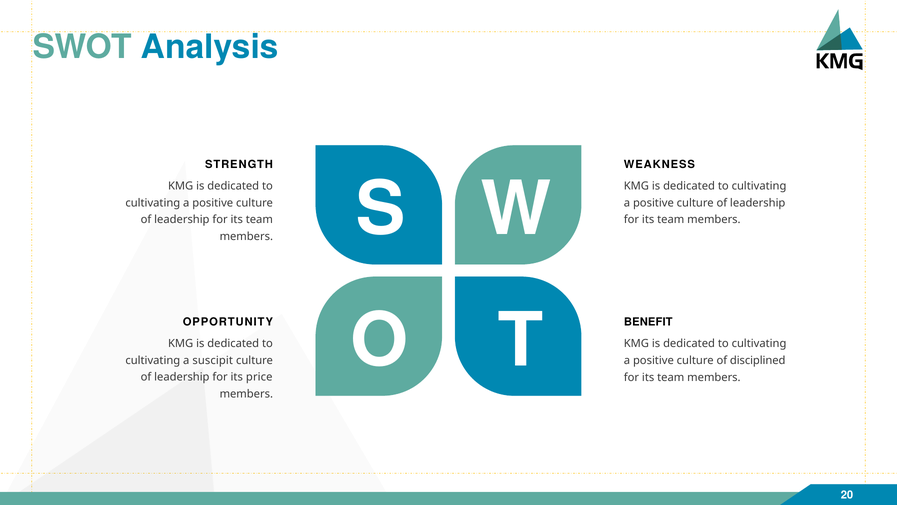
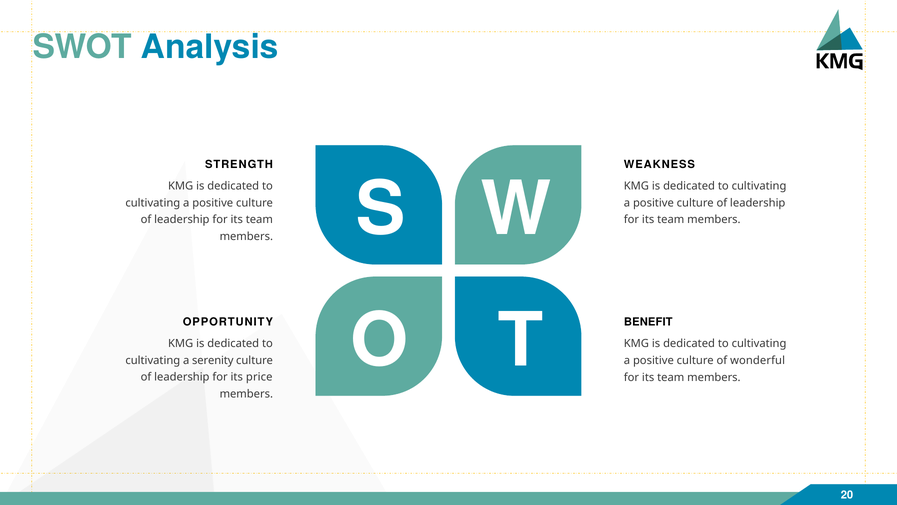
suscipit: suscipit -> serenity (213, 360)
disciplined: disciplined -> wonderful (758, 360)
